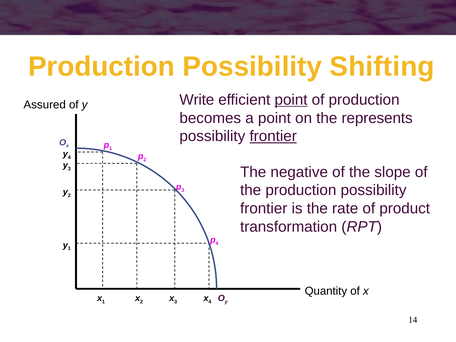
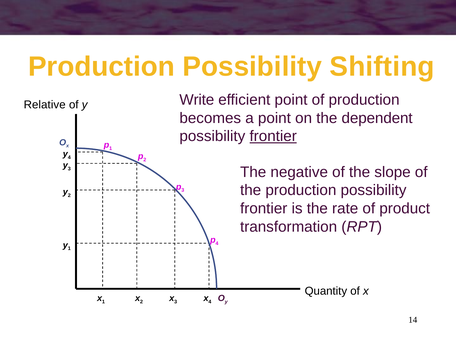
point underline: present -> none (291, 100)
Assured: Assured -> Relative (45, 105)
represents: represents -> dependent (377, 118)
